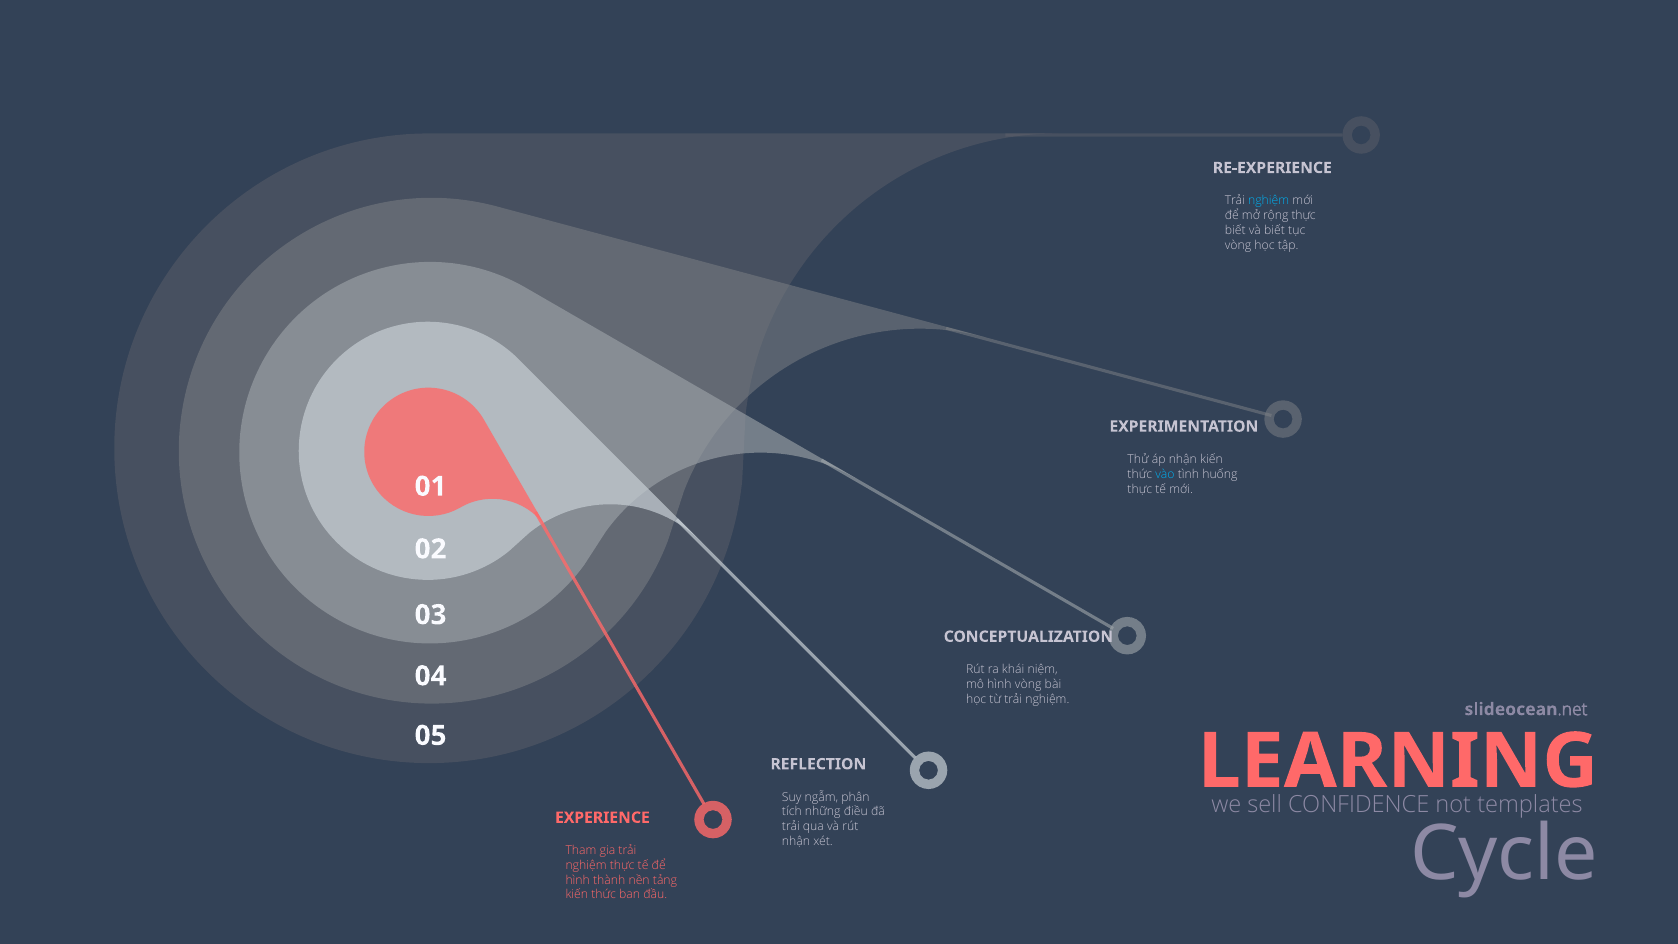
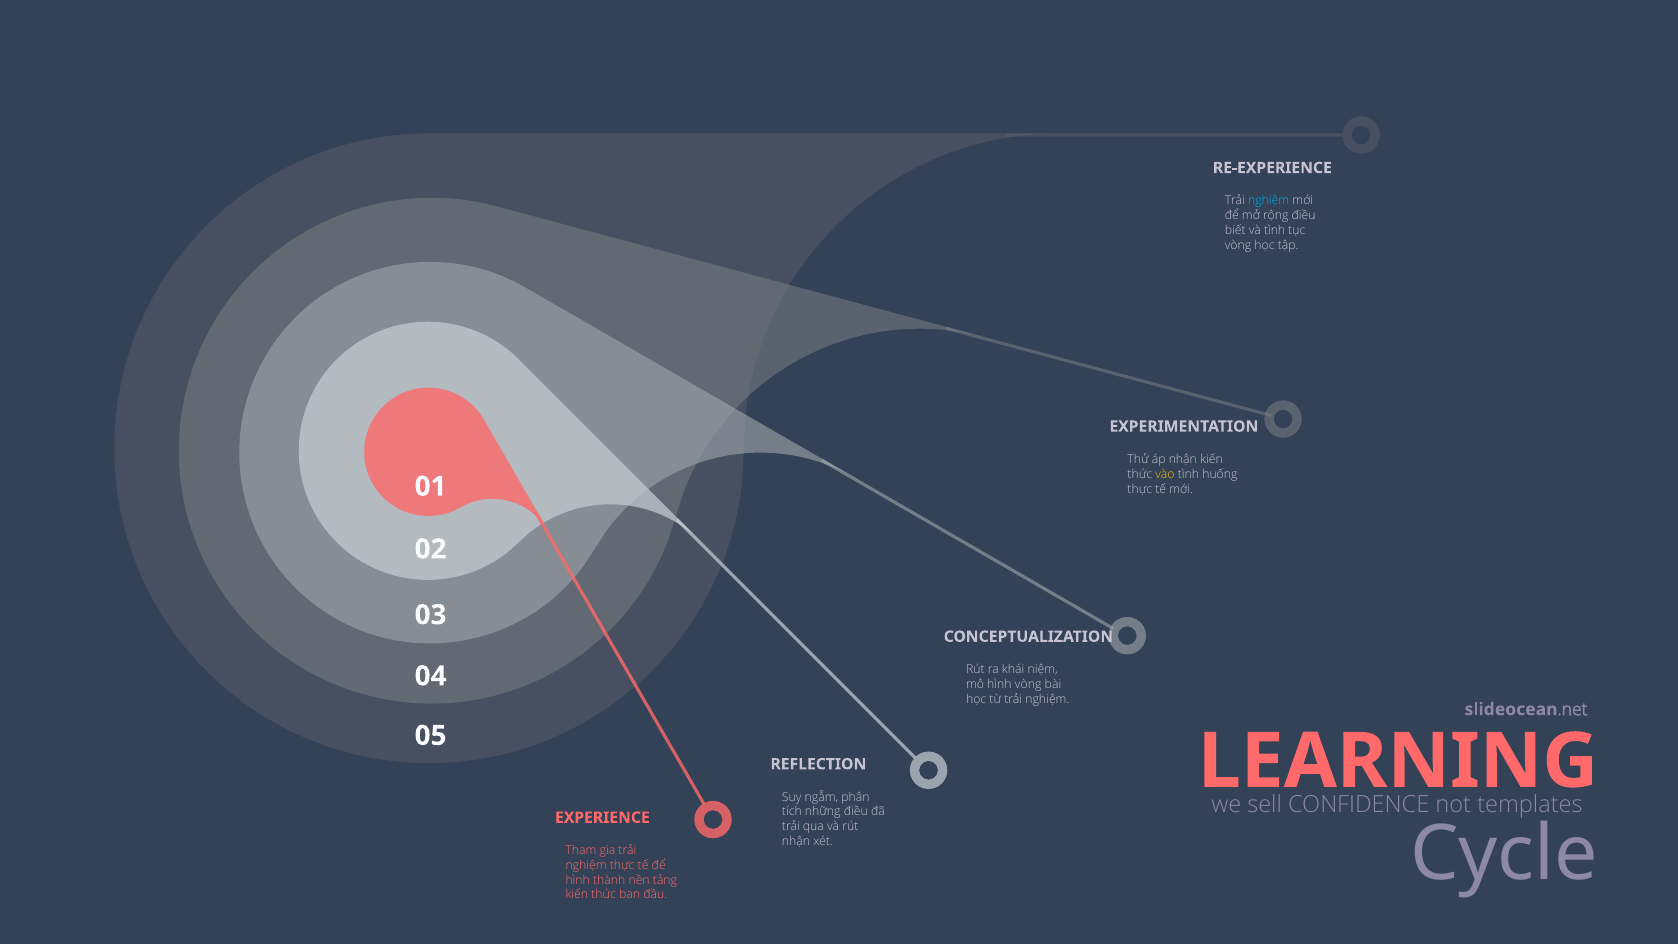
rộng thực: thực -> điều (1304, 216)
và biết: biết -> tình (1275, 230)
vào colour: light blue -> yellow (1165, 474)
